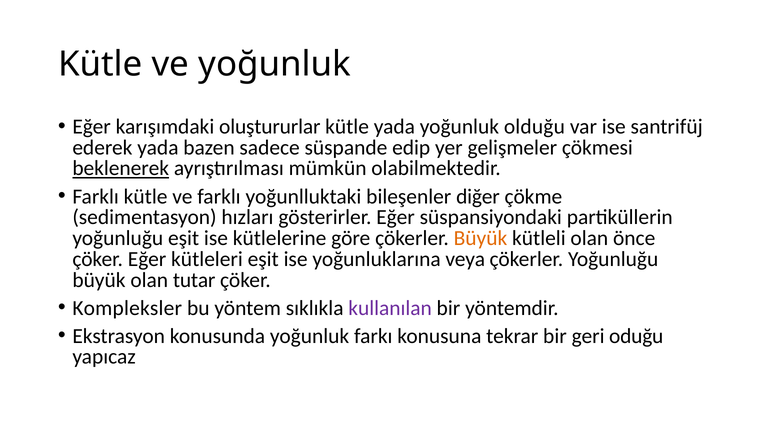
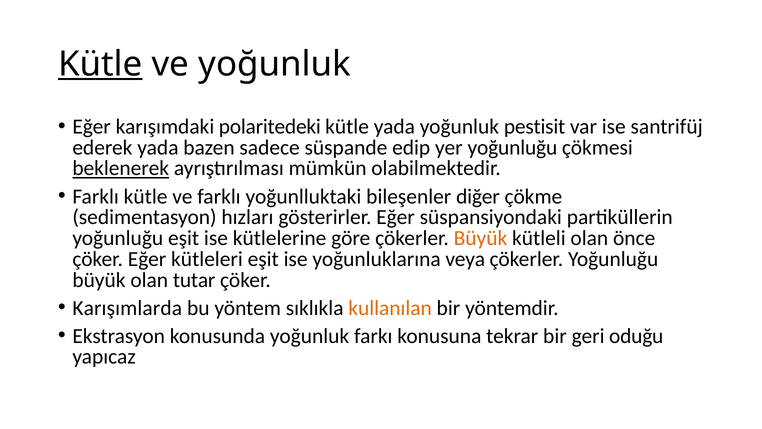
Kütle underline: none -> present (100, 64)
oluştururlar: oluştururlar -> polaritedeki (270, 127)
olduğu: olduğu -> pestisit (535, 127)
yer gelişmeler: gelişmeler -> yoğunluğu (512, 147)
Kompleksler: Kompleksler -> Karışımlarda (127, 308)
kullanılan colour: purple -> orange (390, 308)
